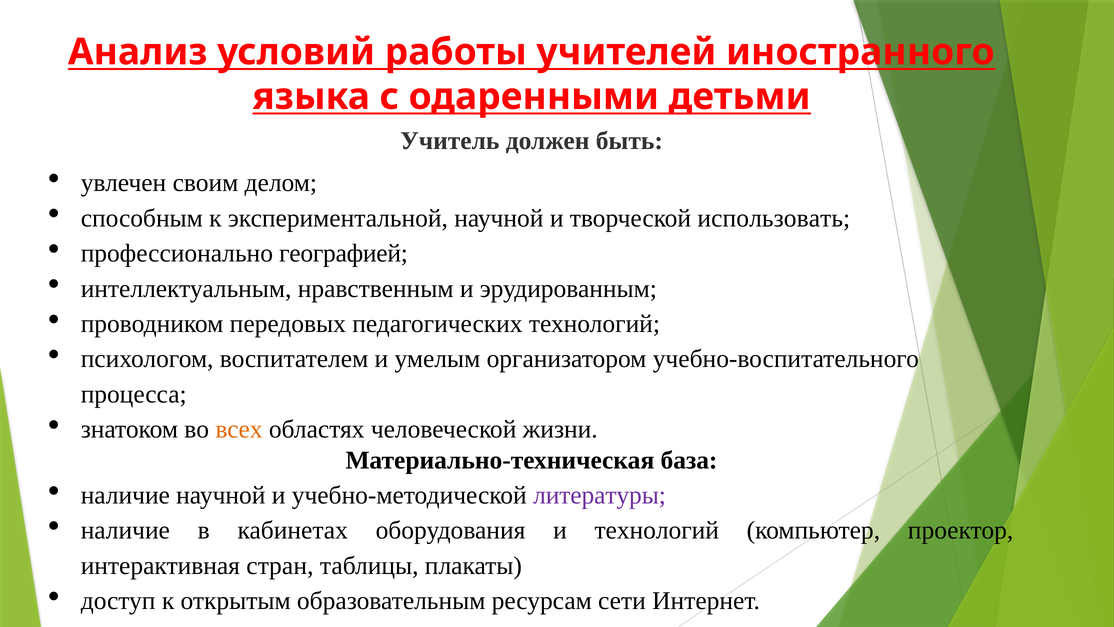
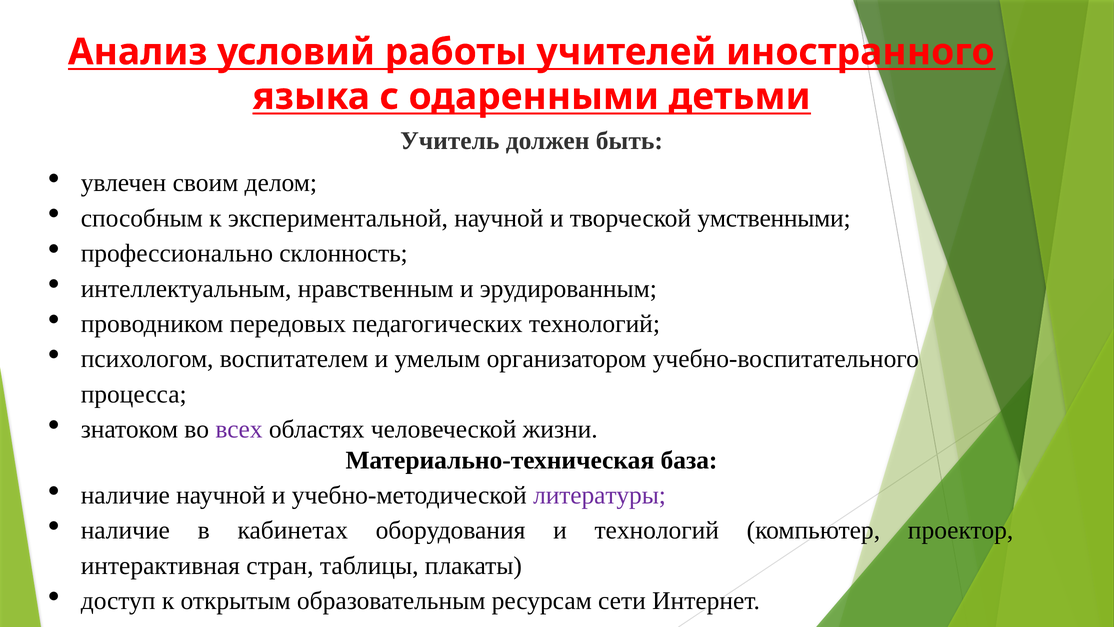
использовать: использовать -> умственными (774, 218)
географией: географией -> склонность (343, 253)
всех colour: orange -> purple (239, 429)
